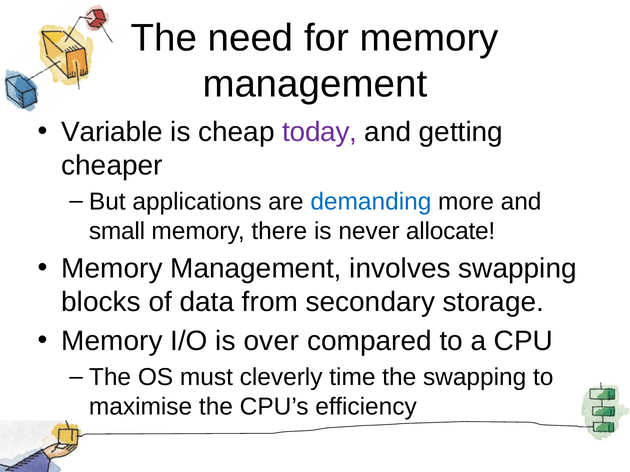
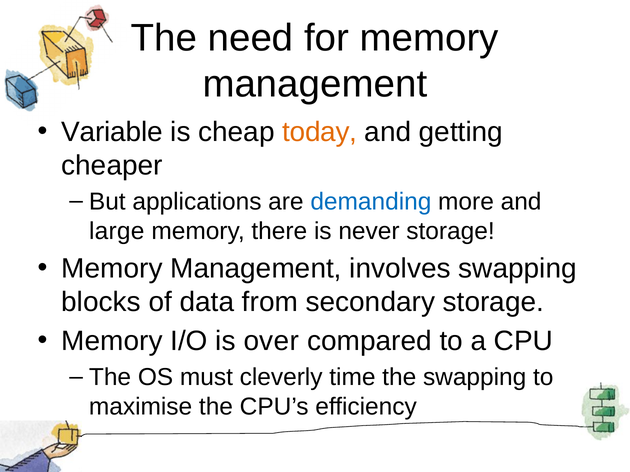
today colour: purple -> orange (320, 132)
small: small -> large (117, 231)
never allocate: allocate -> storage (450, 231)
